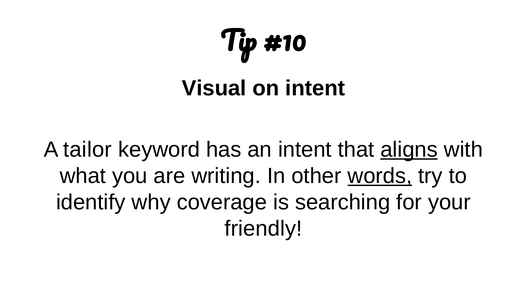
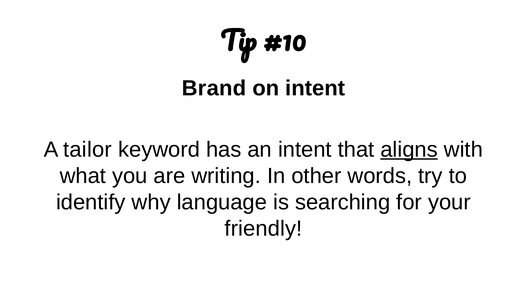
Visual: Visual -> Brand (214, 88)
words underline: present -> none (380, 176)
coverage: coverage -> language (222, 203)
